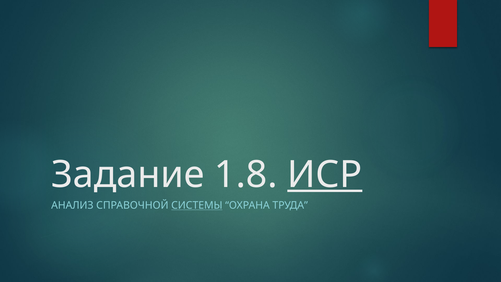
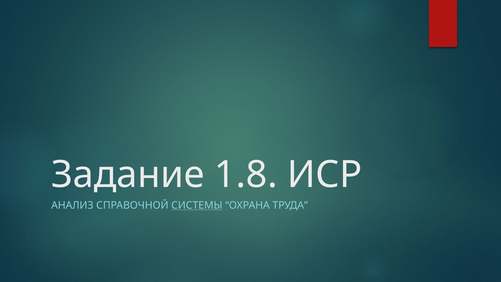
ИСР underline: present -> none (325, 175)
